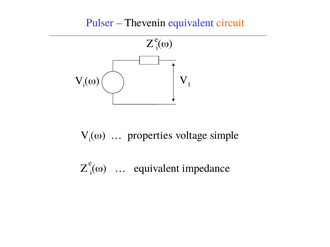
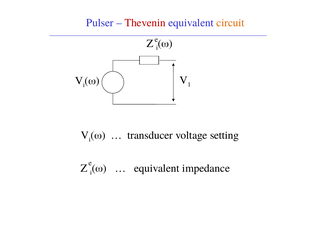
Thevenin colour: black -> red (145, 23)
properties: properties -> transducer (150, 135)
simple: simple -> setting (224, 135)
